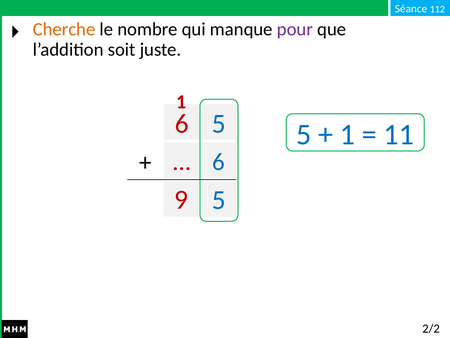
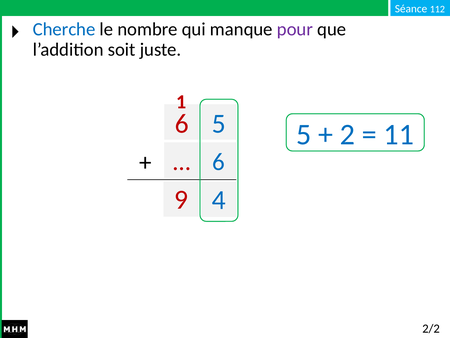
Cherche colour: orange -> blue (64, 29)
1: 1 -> 2 (348, 134)
9 5: 5 -> 4 (219, 200)
